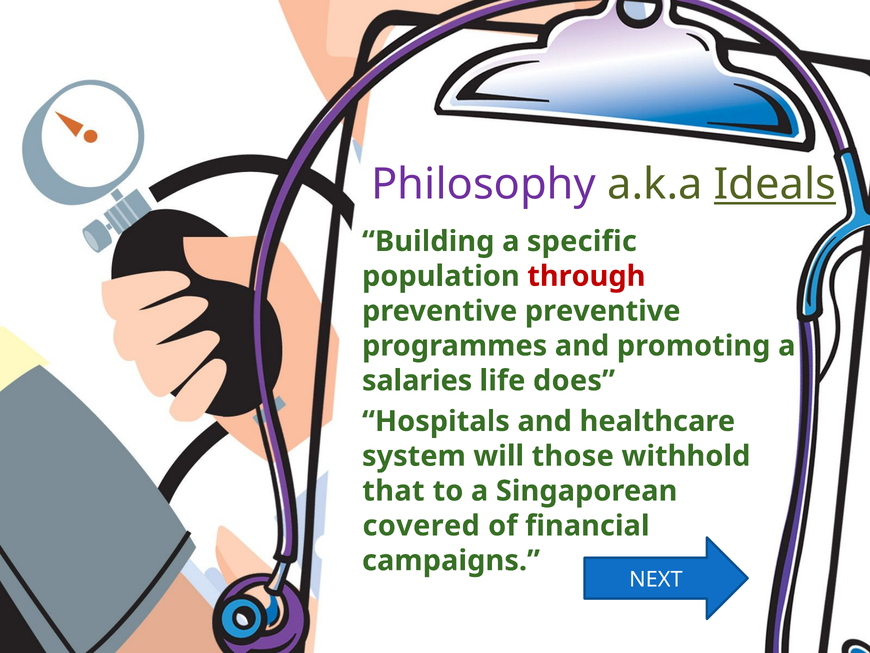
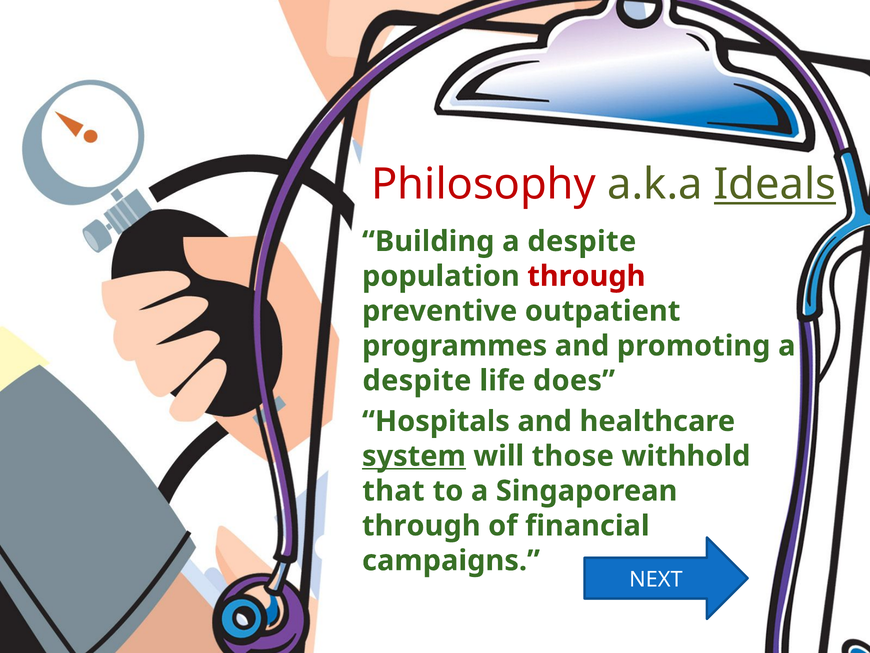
Philosophy colour: purple -> red (484, 184)
Building a specific: specific -> despite (582, 241)
preventive preventive: preventive -> outpatient (603, 311)
salaries: salaries -> despite (417, 380)
system underline: none -> present (414, 456)
covered: covered -> through (421, 525)
